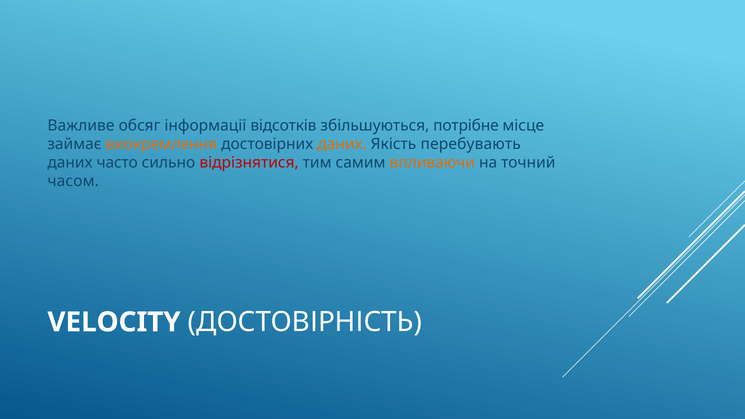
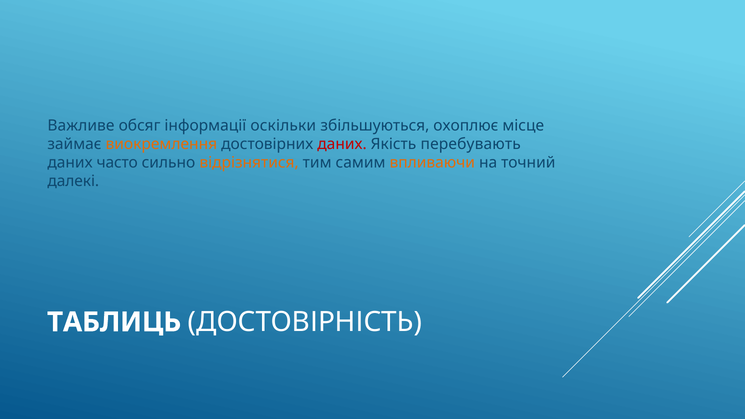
відсотків: відсотків -> оскільки (283, 125)
потрібне: потрібне -> охоплює (466, 125)
даних colour: orange -> red (342, 144)
відрізнятися colour: red -> orange (249, 163)
часом: часом -> далекі (73, 181)
VELOCITY: VELOCITY -> ТАБЛИЦЬ (114, 322)
